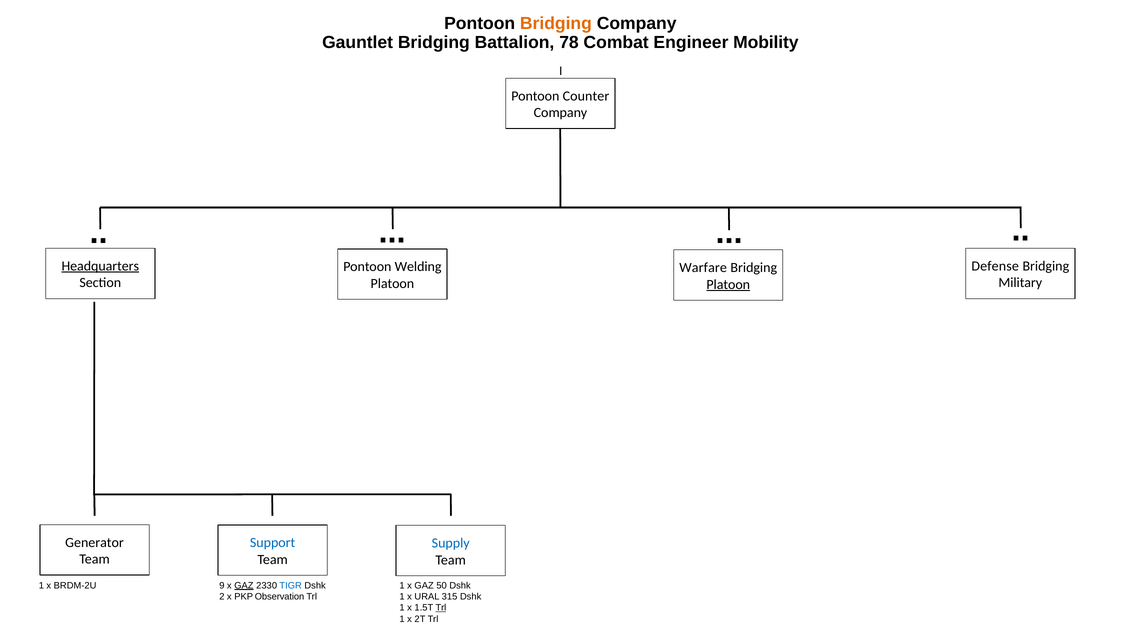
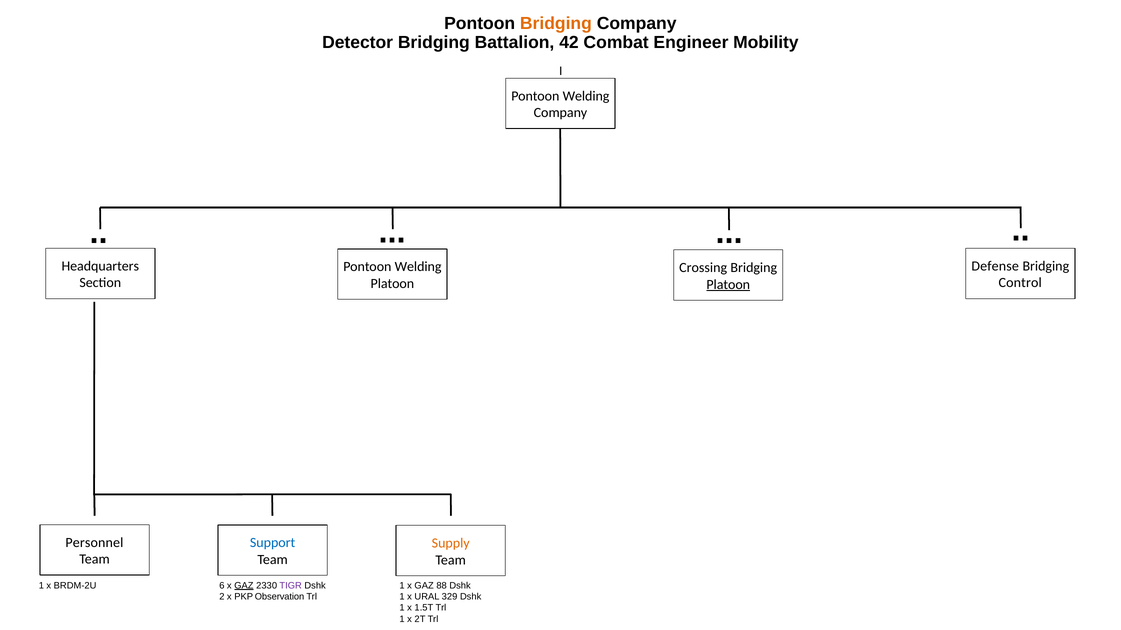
Gauntlet: Gauntlet -> Detector (358, 42)
78: 78 -> 42 (569, 42)
Counter: Counter -> Welding (586, 96)
Headquarters underline: present -> none (100, 266)
Warfare: Warfare -> Crossing (703, 268)
Military: Military -> Control (1020, 283)
Generator: Generator -> Personnel (94, 543)
Supply colour: blue -> orange (451, 544)
9: 9 -> 6 (222, 586)
TIGR colour: blue -> purple (291, 586)
50: 50 -> 88 (442, 586)
315: 315 -> 329 (450, 597)
Trl underline: present -> none (441, 608)
